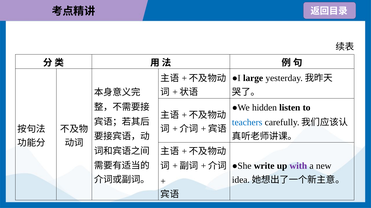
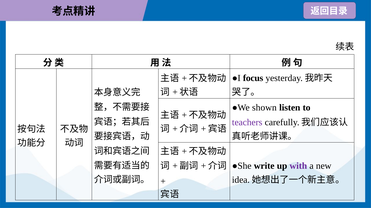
large: large -> focus (253, 78)
hidden: hidden -> shown (264, 108)
teachers colour: blue -> purple (247, 123)
